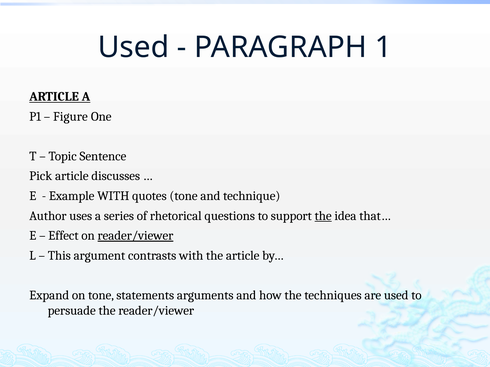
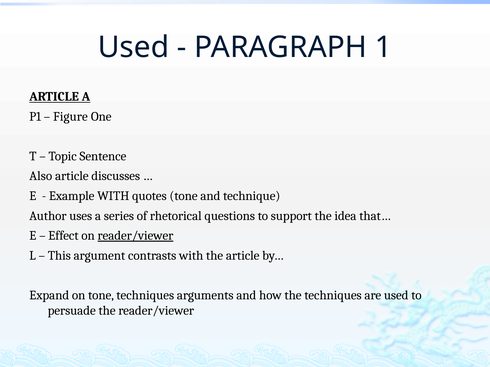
Pick: Pick -> Also (41, 176)
the underline: present -> none (323, 216)
tone statements: statements -> techniques (145, 296)
